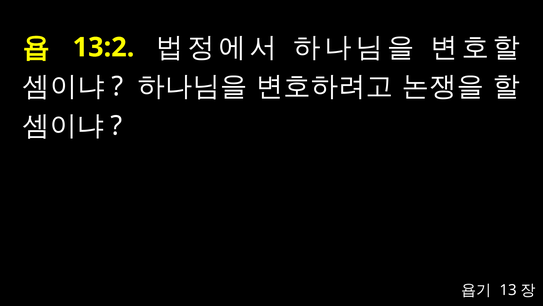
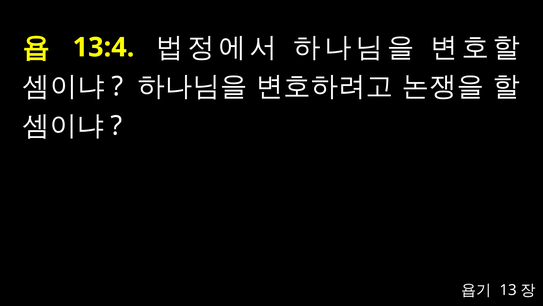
13:2: 13:2 -> 13:4 (103, 47)
